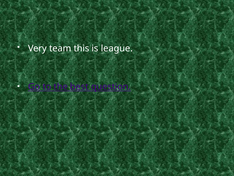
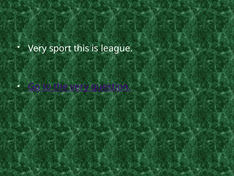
team: team -> sport (60, 48)
the best: best -> very (79, 86)
